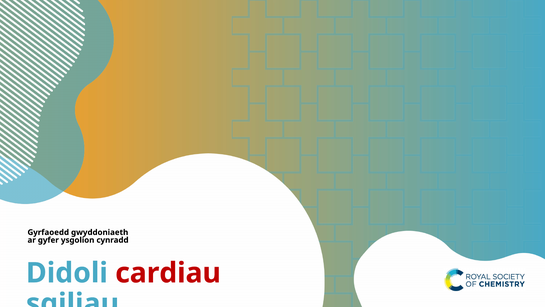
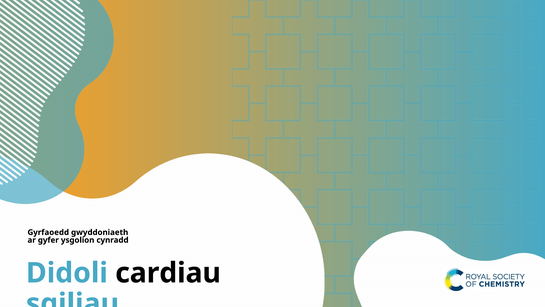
cardiau colour: red -> black (168, 273)
